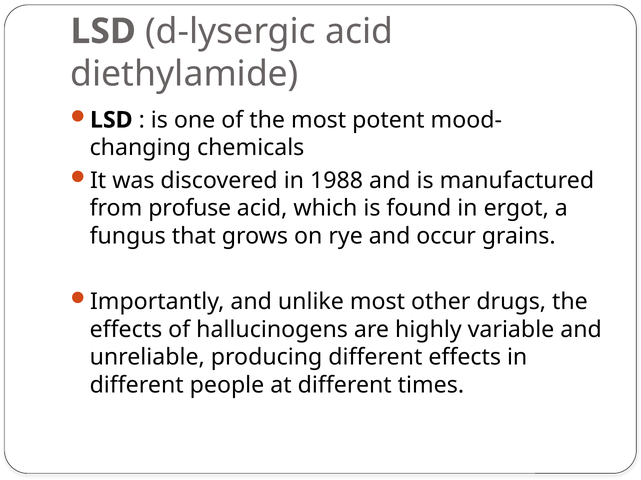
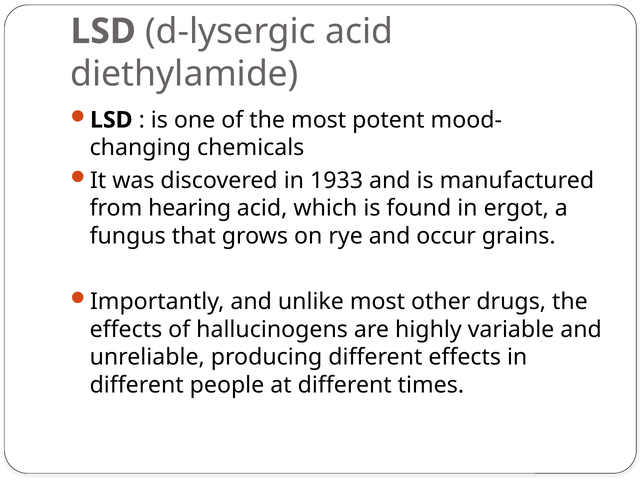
1988: 1988 -> 1933 (337, 181)
profuse: profuse -> hearing (190, 209)
